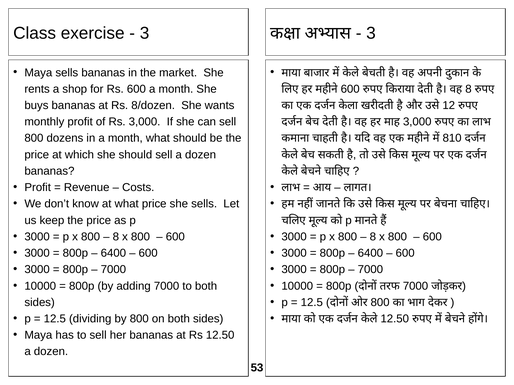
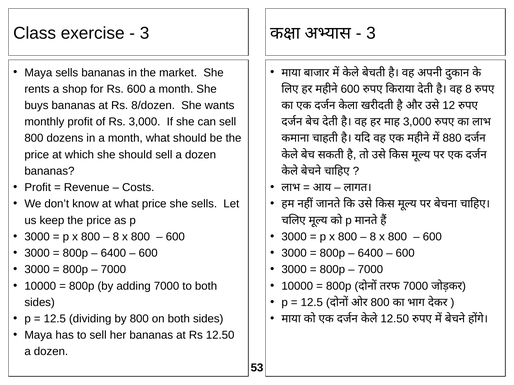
810: 810 -> 880 (452, 138)
